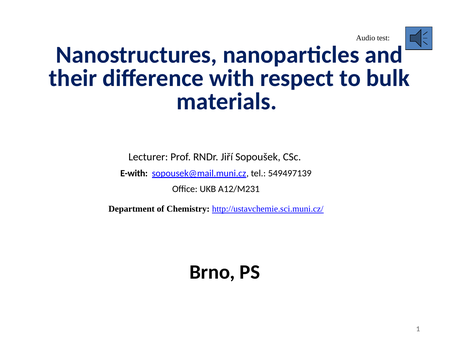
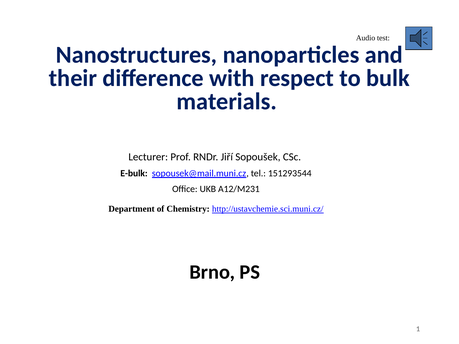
E-with: E-with -> E-bulk (134, 173)
549497139: 549497139 -> 151293544 (290, 173)
